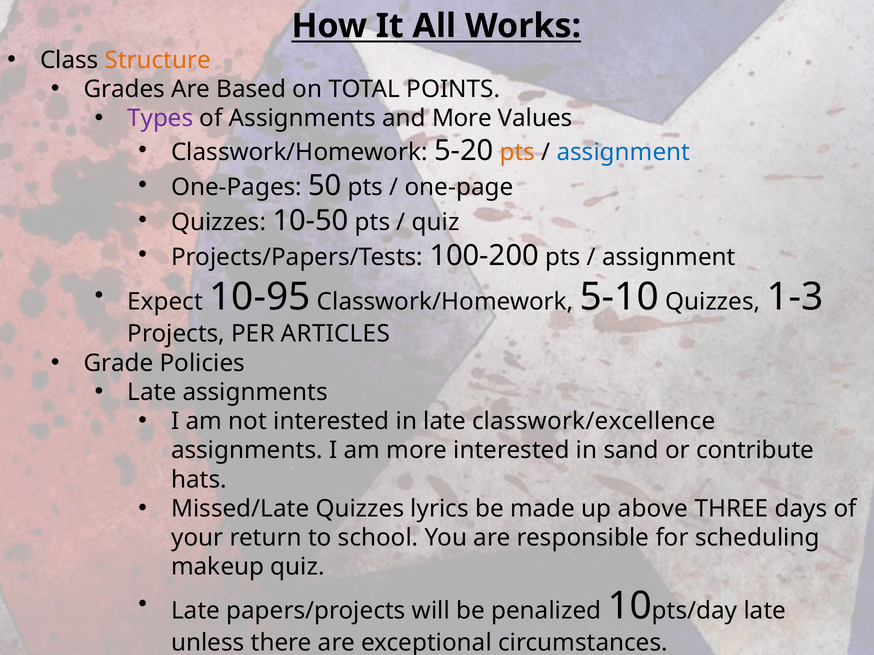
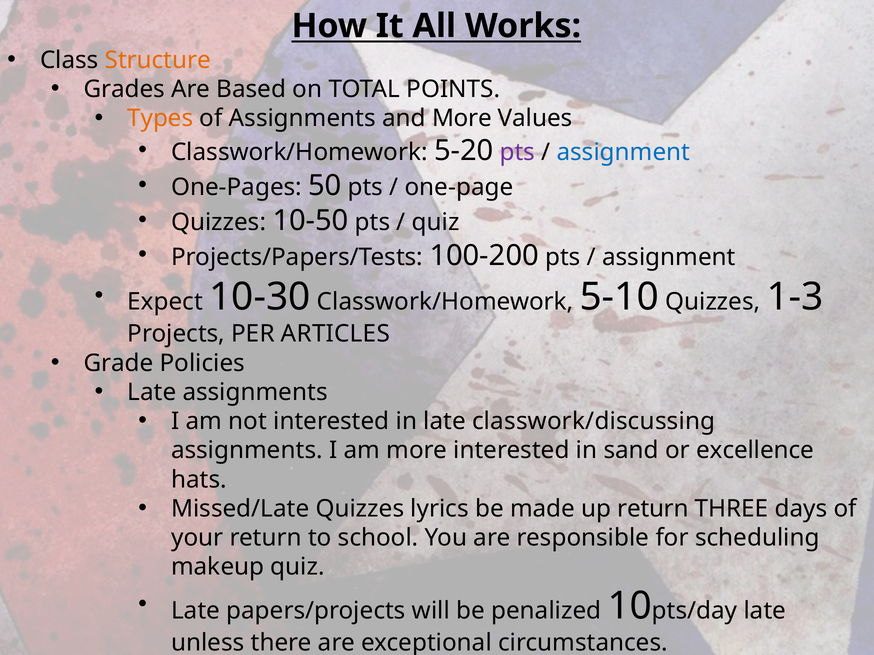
Types colour: purple -> orange (160, 119)
pts colour: orange -> purple (517, 153)
10-95: 10-95 -> 10-30 (260, 297)
classwork/excellence: classwork/excellence -> classwork/discussing (594, 422)
contribute: contribute -> excellence (755, 451)
up above: above -> return (653, 509)
